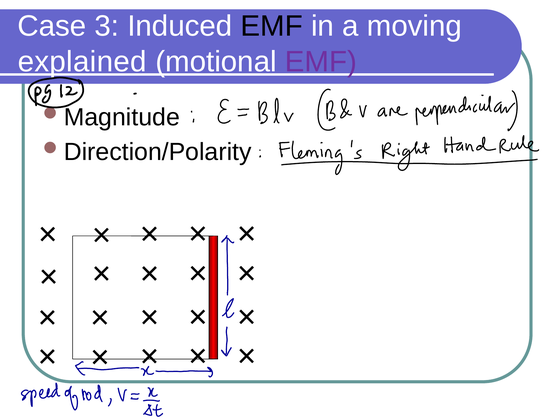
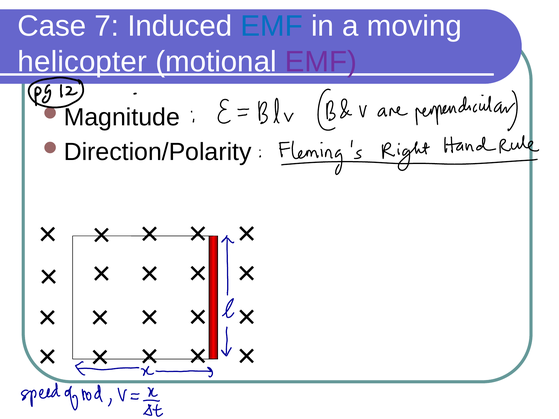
3: 3 -> 7 (107, 26)
EMF colour: black -> blue (272, 26)
explained: explained -> helicopter (82, 62)
